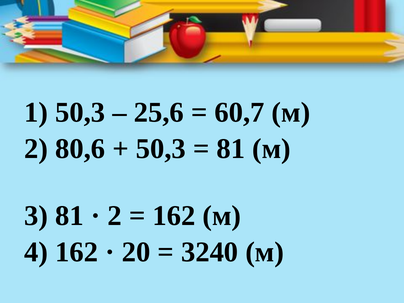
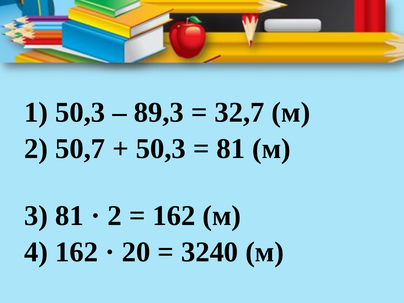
25,6: 25,6 -> 89,3 (159, 112)
60,7: 60,7 -> 32,7 (239, 112)
80,6: 80,6 -> 50,7 (80, 149)
